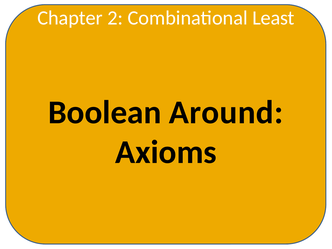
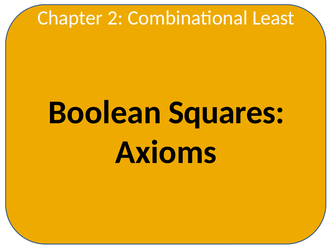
Around: Around -> Squares (226, 112)
